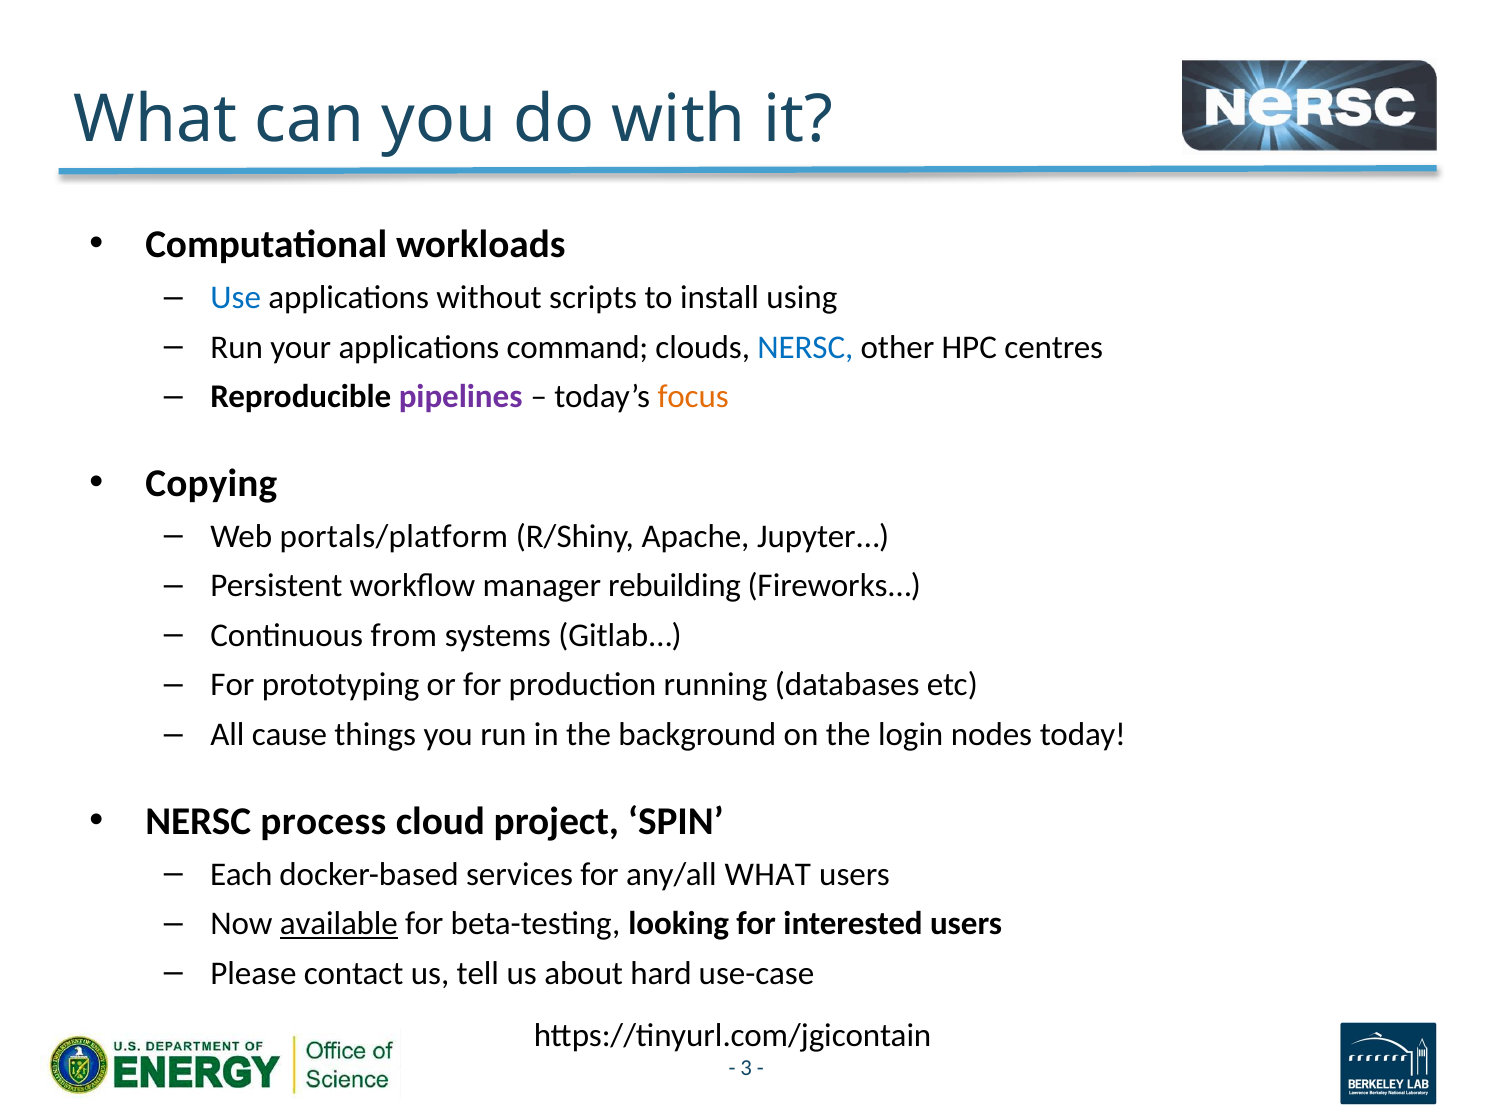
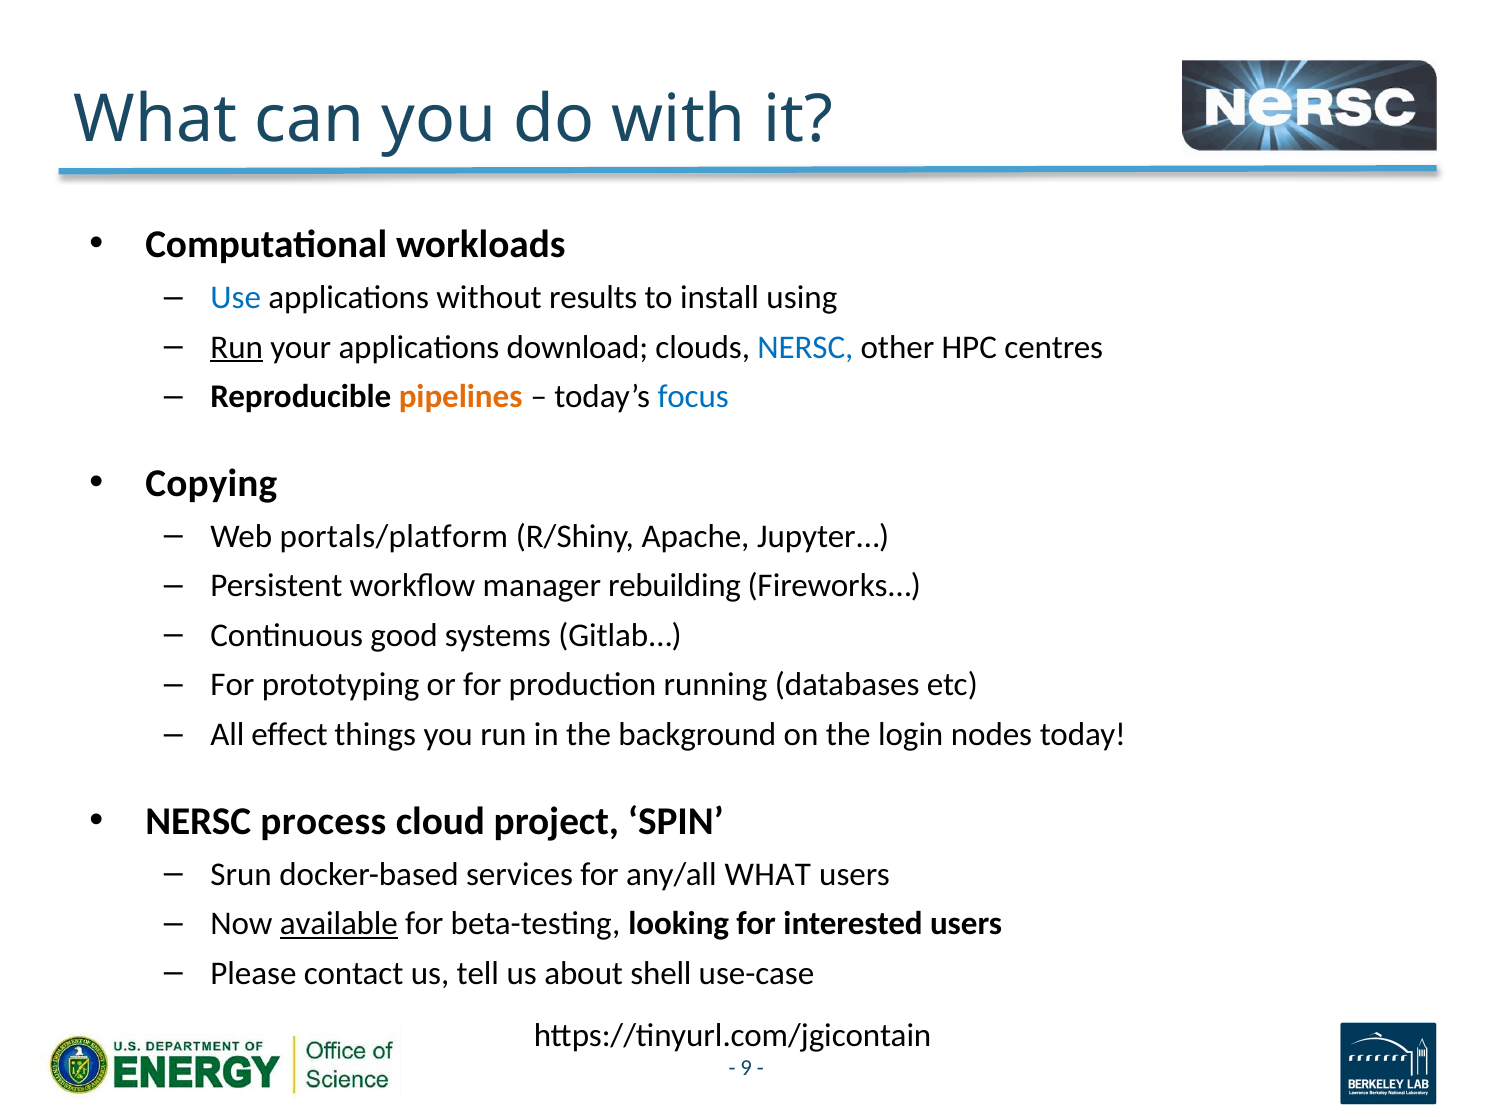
scripts: scripts -> results (593, 298)
Run underline: none -> present (237, 347)
command: command -> download (577, 347)
pipelines colour: purple -> orange (461, 397)
focus colour: orange -> blue (693, 397)
from: from -> good (404, 636)
cause: cause -> effect (290, 735)
Each: Each -> Srun (241, 875)
hard: hard -> shell (661, 974)
3: 3 -> 9 (746, 1069)
